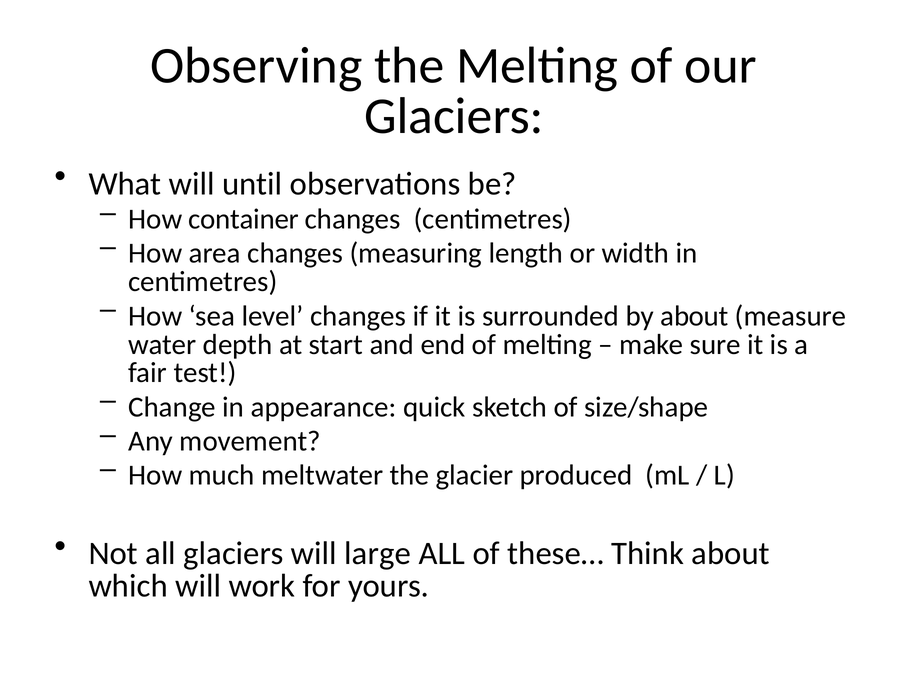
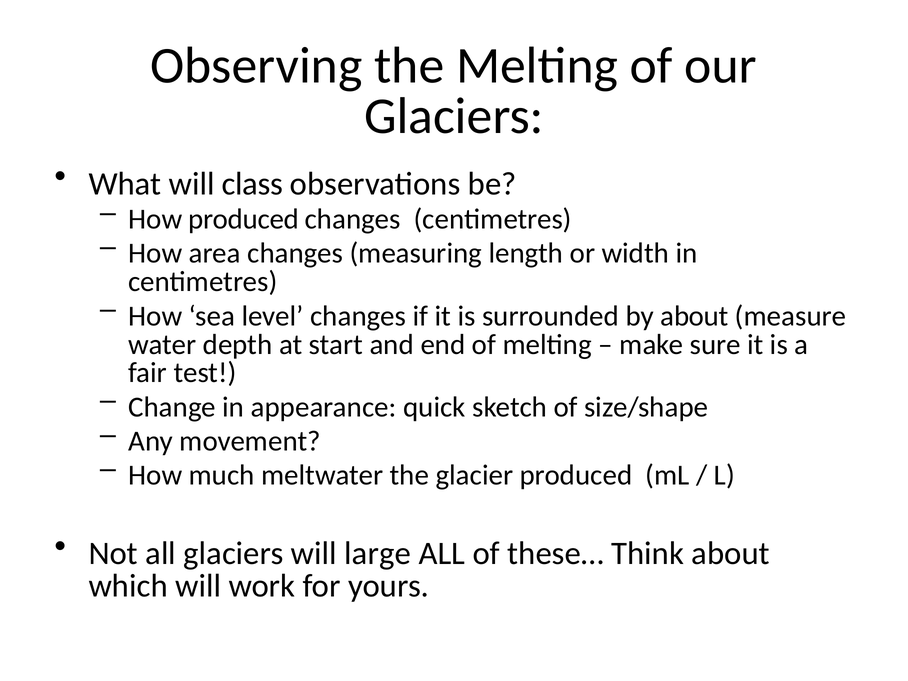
until: until -> class (252, 184)
How container: container -> produced (244, 219)
